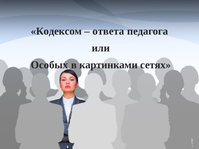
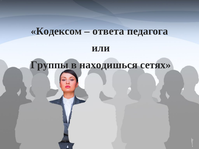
Особых: Особых -> Группы (50, 65)
картинками: картинками -> находишься (108, 65)
